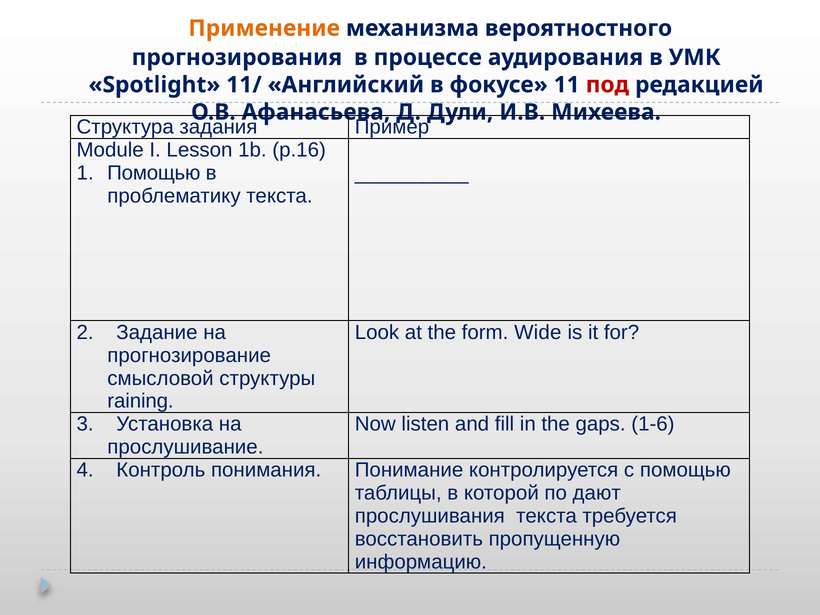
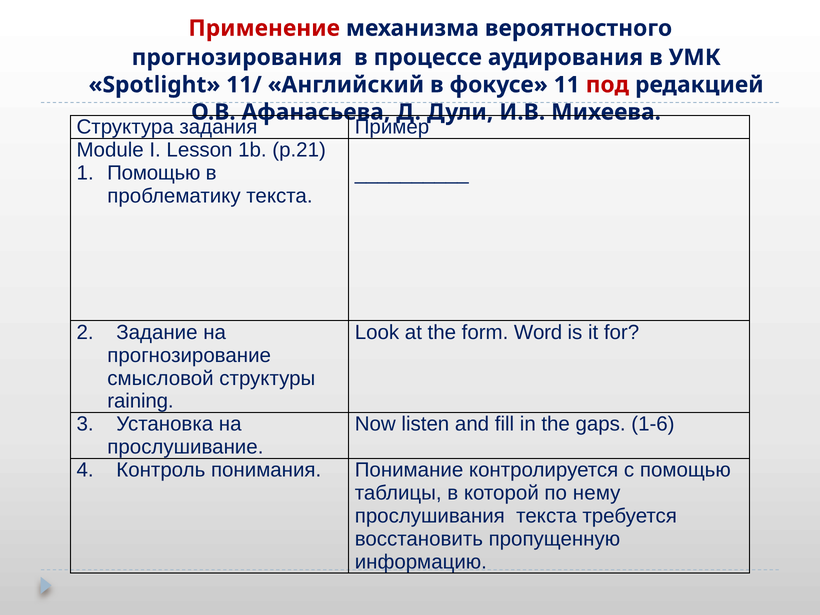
Применение colour: orange -> red (264, 28)
p.16: p.16 -> p.21 (299, 150)
Wide: Wide -> Word (538, 332)
дают: дают -> нему (597, 493)
